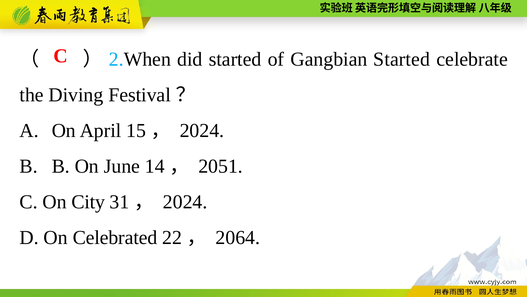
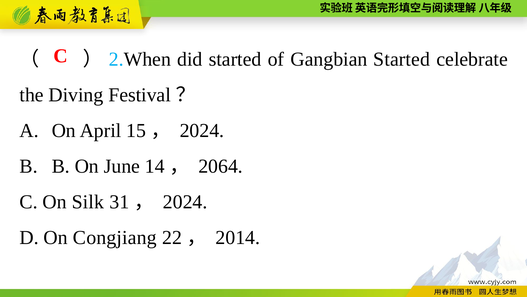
2051: 2051 -> 2064 (221, 166)
City: City -> Silk (88, 202)
Celebrated: Celebrated -> Congjiang (115, 237)
2064: 2064 -> 2014 (238, 237)
